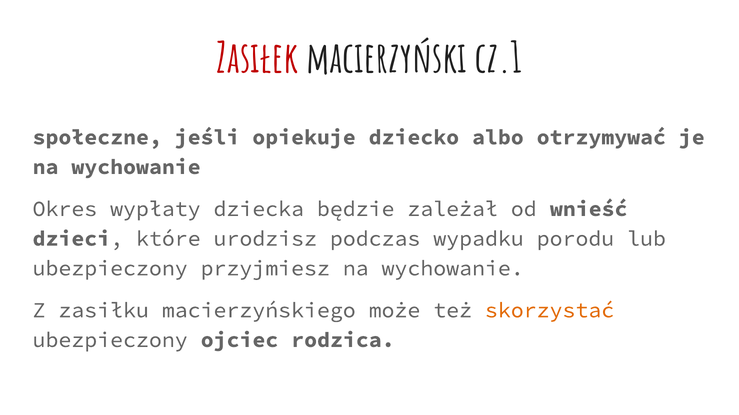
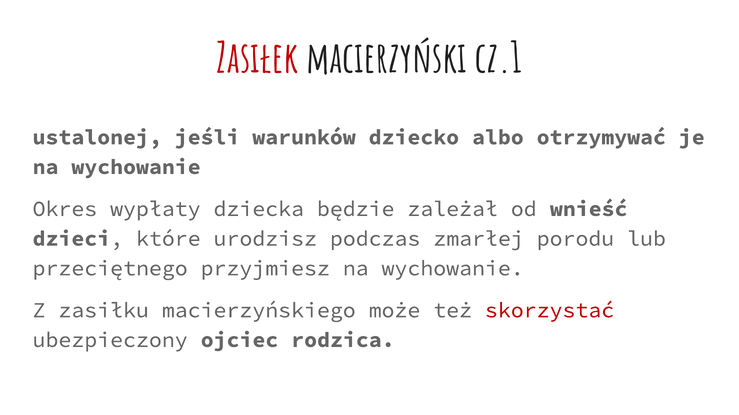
społeczne: społeczne -> ustalonej (97, 137)
opiekuje: opiekuje -> warunków (304, 137)
wypadku: wypadku -> zmarłej (479, 239)
ubezpieczony: ubezpieczony -> przeciętnego (110, 269)
skorzystać colour: orange -> red (550, 311)
